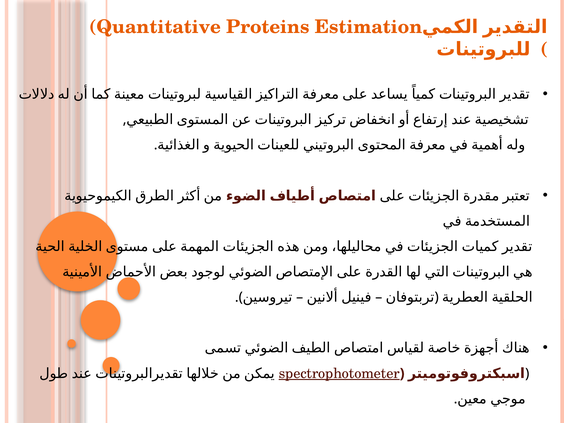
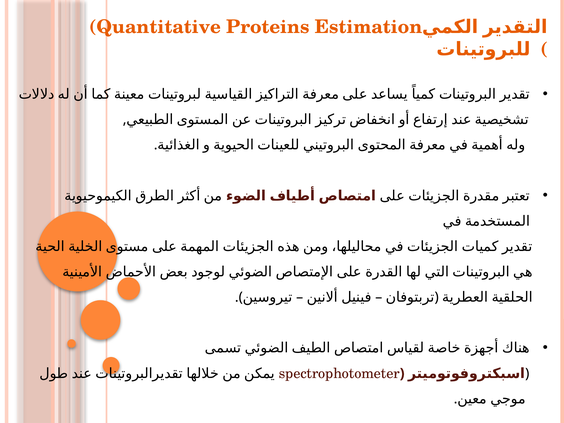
spectrophotometer underline: present -> none (339, 373)
